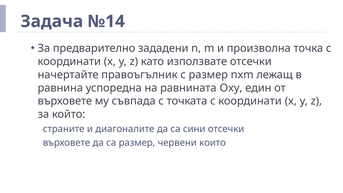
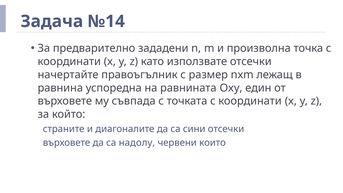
са размер: размер -> надолу (137, 143)
